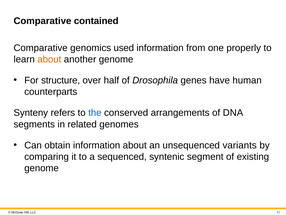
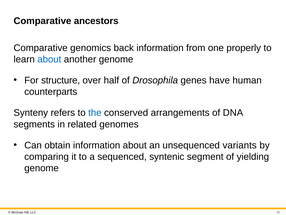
contained: contained -> ancestors (96, 21)
used: used -> back (124, 48)
about colour: orange -> blue (49, 59)
existing: existing -> yielding (253, 156)
